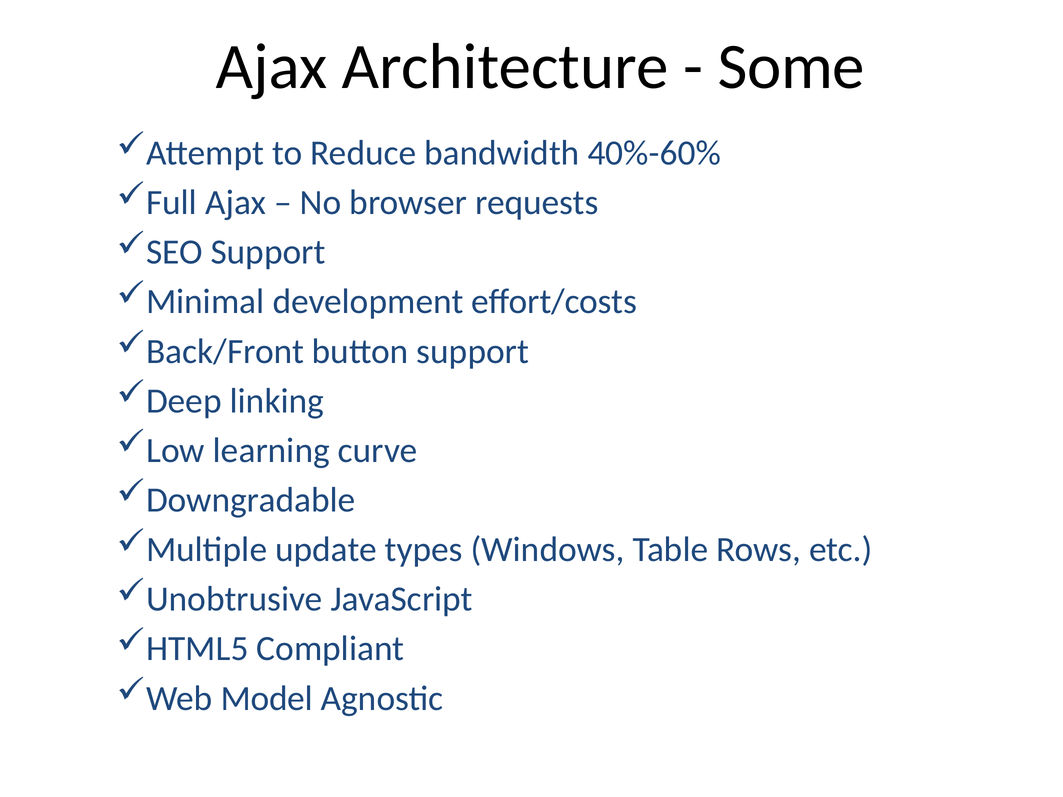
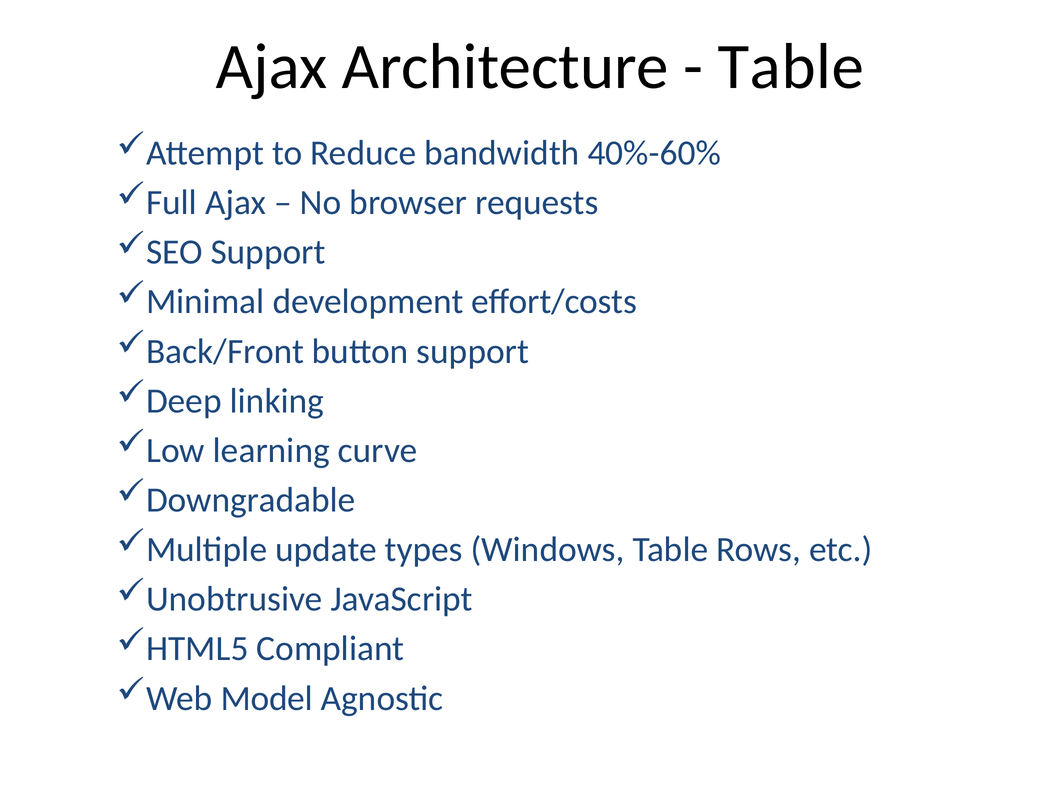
Some: Some -> Table (791, 67)
